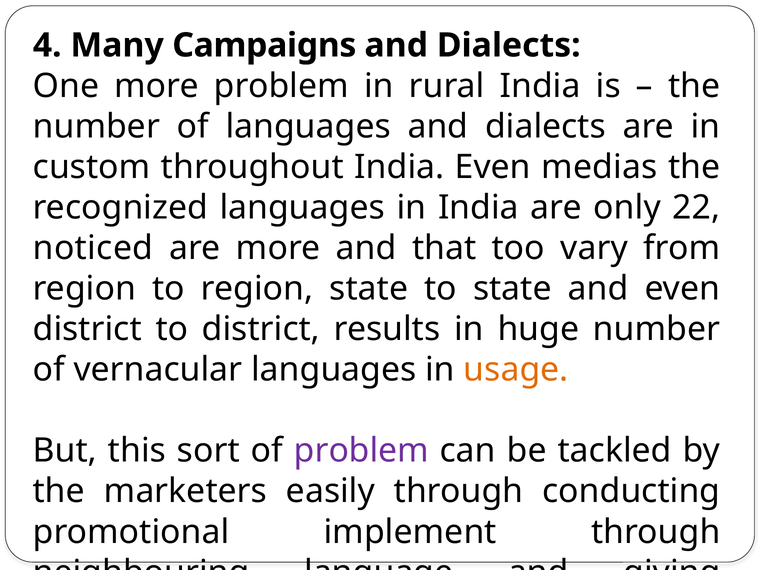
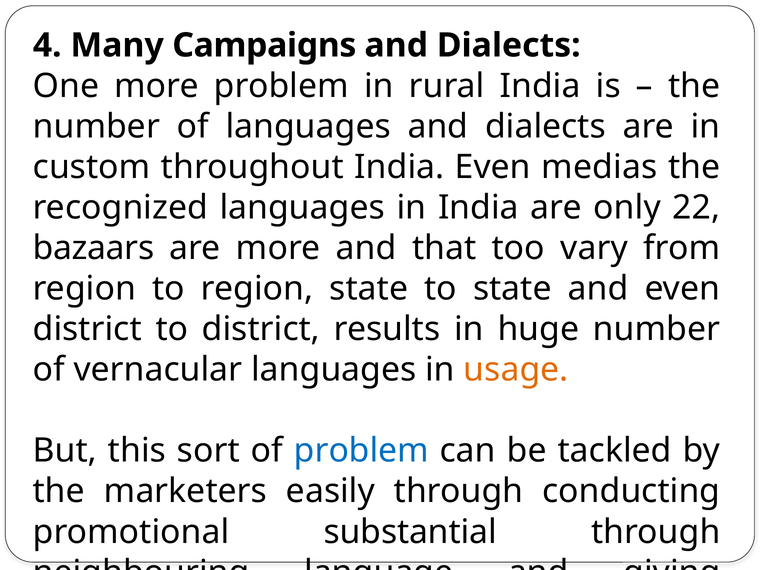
noticed: noticed -> bazaars (93, 248)
problem colour: purple -> blue (361, 451)
implement: implement -> substantial (410, 532)
